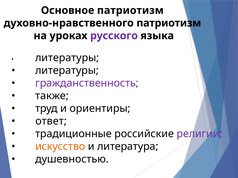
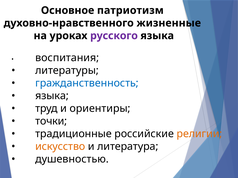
духовно-нравственного патриотизм: патриотизм -> жизненные (169, 23)
литературы: литературы -> воспитания (67, 58)
гражданственность colour: purple -> blue (87, 83)
также: также -> языка (52, 96)
ответ: ответ -> точки (51, 121)
религии colour: purple -> orange (199, 134)
